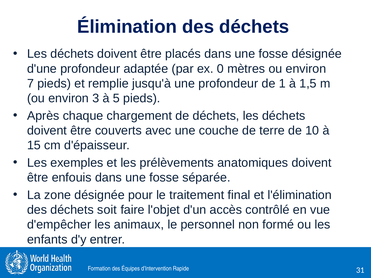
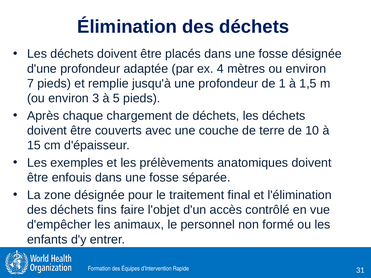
0: 0 -> 4 (220, 69)
soit: soit -> fins (107, 210)
